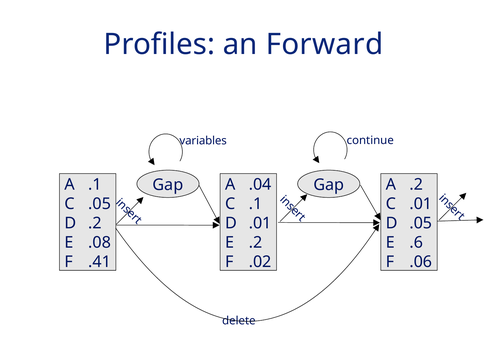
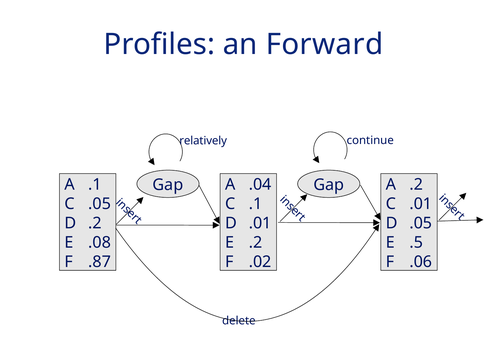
variables: variables -> relatively (203, 141)
.6: .6 -> .5 (416, 242)
.41: .41 -> .87 (100, 262)
